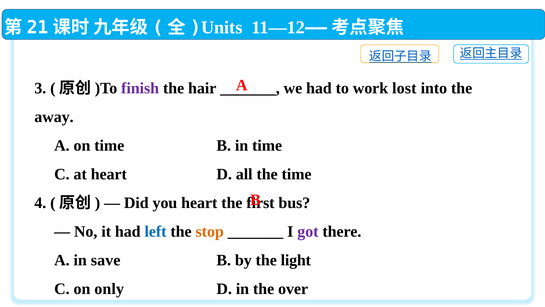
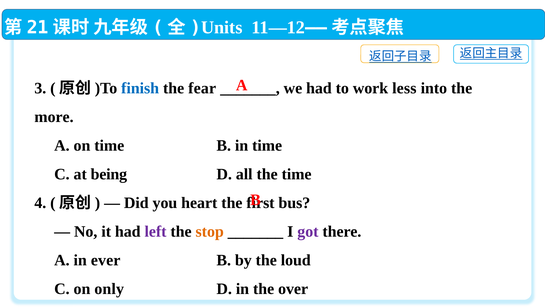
finish colour: purple -> blue (140, 88)
hair: hair -> fear (202, 88)
lost: lost -> less (404, 88)
away: away -> more (54, 117)
at heart: heart -> being (109, 174)
left colour: blue -> purple (156, 231)
save: save -> ever (106, 260)
light: light -> loud (296, 260)
